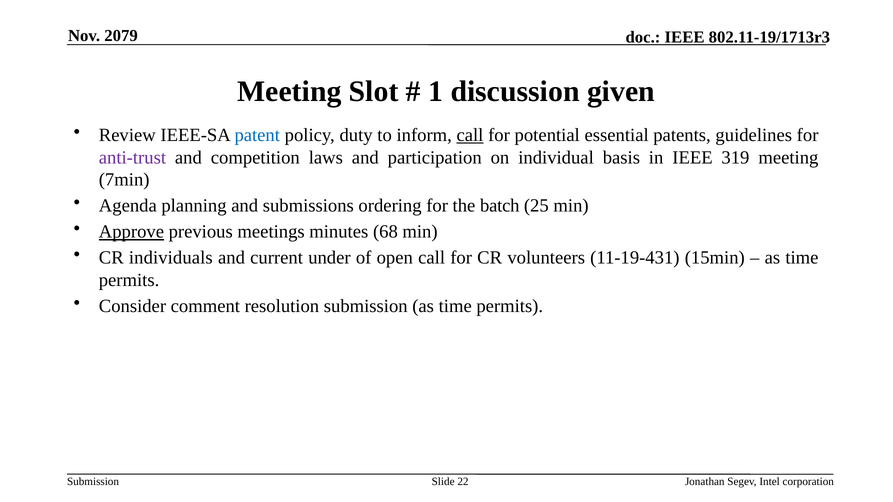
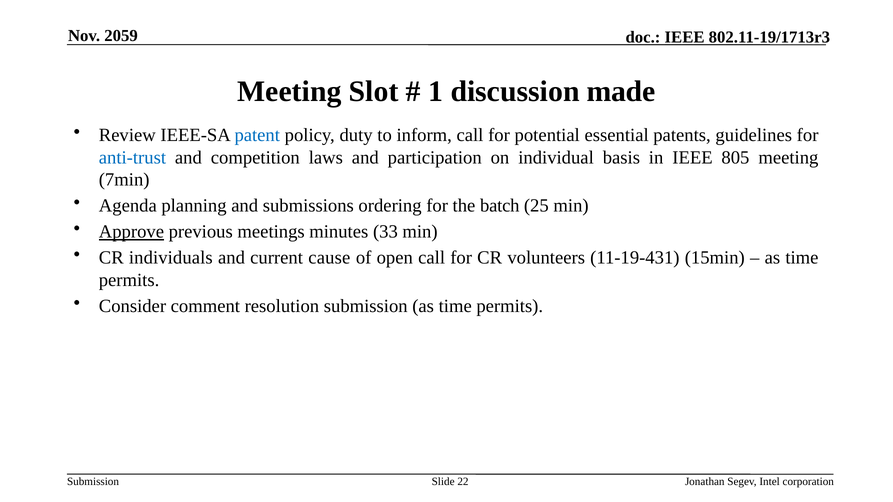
2079: 2079 -> 2059 (121, 36)
given: given -> made (621, 91)
call underline: present -> none (470, 135)
anti-trust colour: purple -> blue (132, 157)
319: 319 -> 805 (735, 157)
68: 68 -> 33 (385, 232)
under: under -> cause (329, 258)
